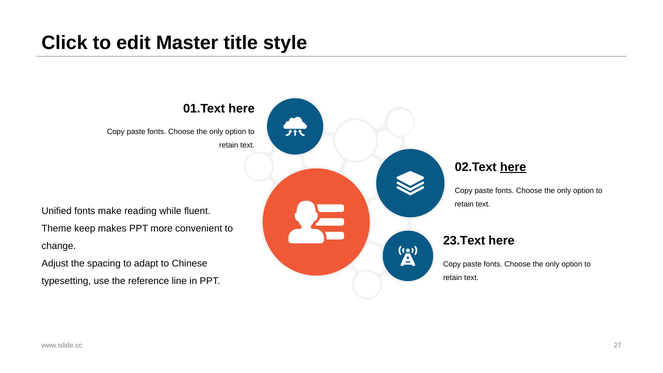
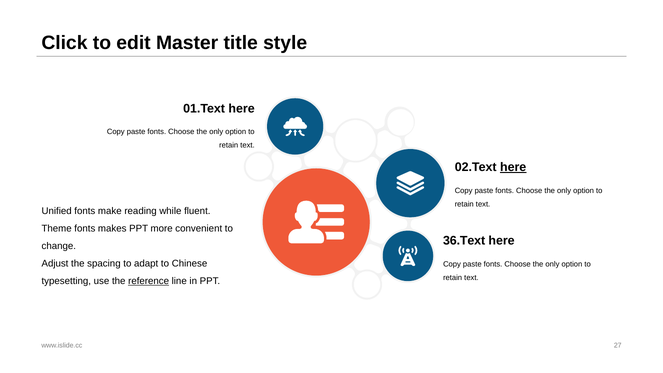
Theme keep: keep -> fonts (85, 229)
23.Text: 23.Text -> 36.Text (464, 241)
reference underline: none -> present (149, 281)
